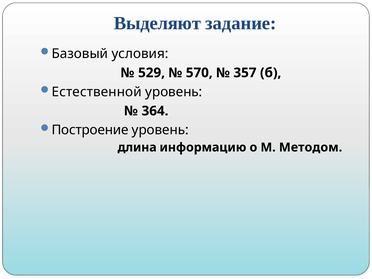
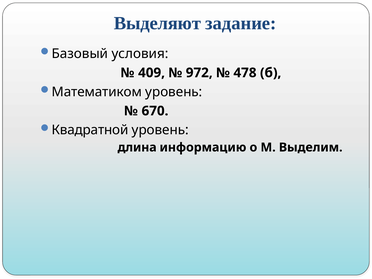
529: 529 -> 409 (152, 73)
570: 570 -> 972 (199, 73)
357: 357 -> 478 (245, 73)
Естественной: Естественной -> Математиком (97, 92)
364: 364 -> 670 (155, 111)
Построение: Построение -> Квадратной (90, 130)
Методом: Методом -> Выделим (311, 147)
